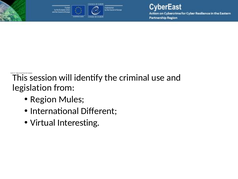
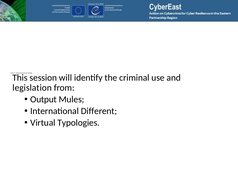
Region: Region -> Output (44, 99)
Virtual Interesting: Interesting -> Typologies (79, 122)
